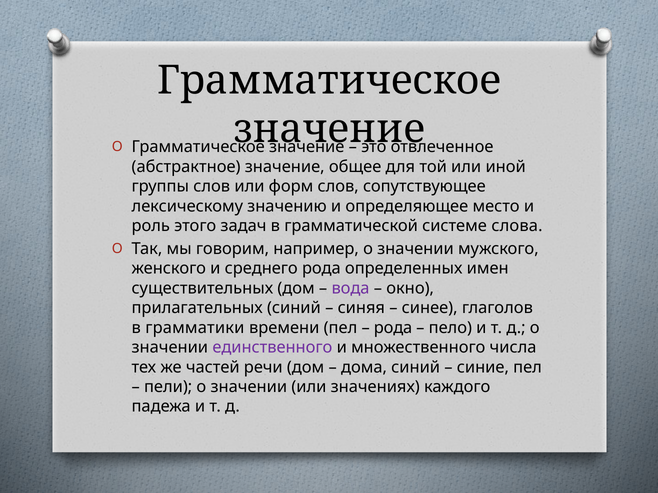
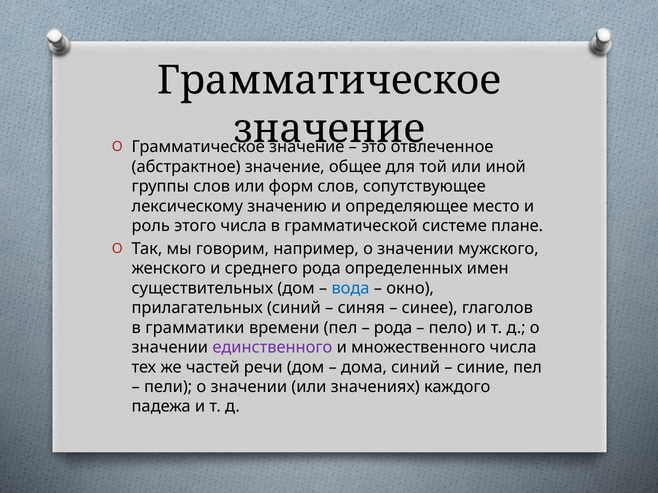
этого задач: задач -> числа (244, 226)
слова: слова -> плане (517, 226)
вода colour: purple -> blue (351, 289)
